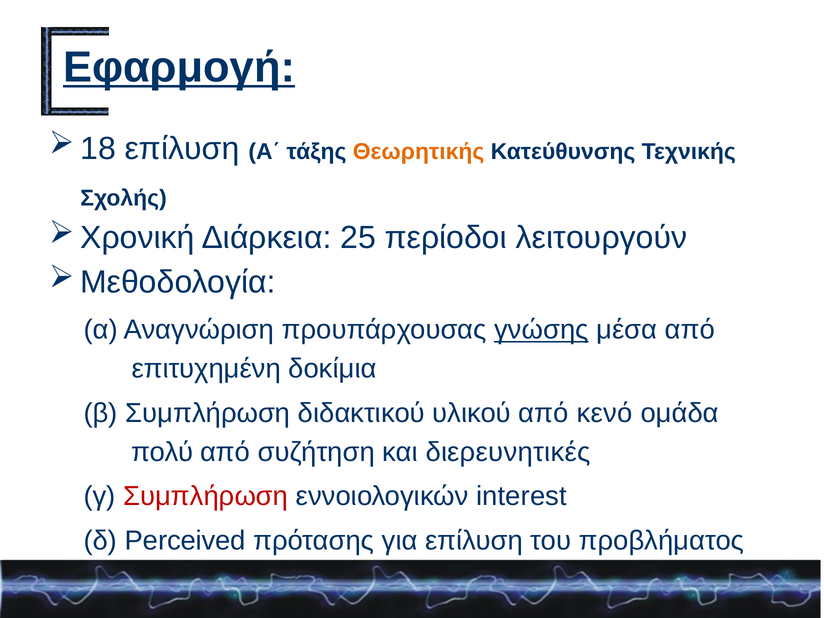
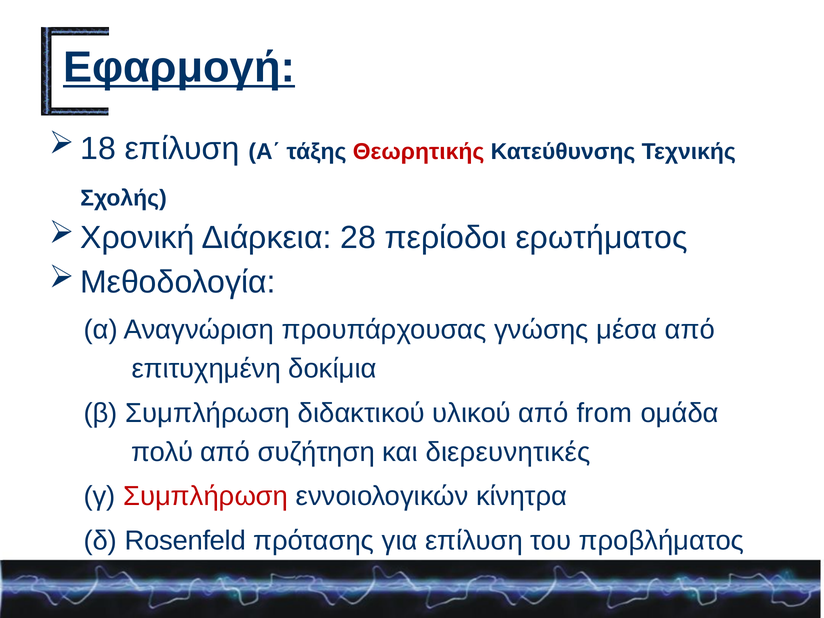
Θεωρητικής colour: orange -> red (419, 152)
25: 25 -> 28 (358, 238)
λειτουργούν: λειτουργούν -> ερωτήματος (602, 238)
γνώσης underline: present -> none (541, 330)
κενό: κενό -> from (604, 413)
interest: interest -> κίνητρα (522, 496)
Perceived: Perceived -> Rosenfeld (185, 541)
